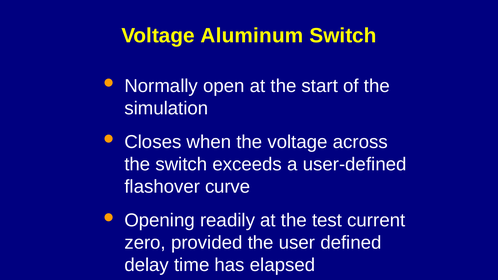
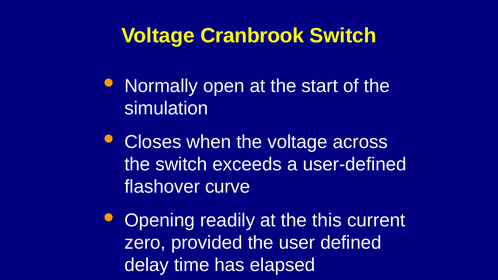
Aluminum: Aluminum -> Cranbrook (252, 36)
test: test -> this (327, 220)
